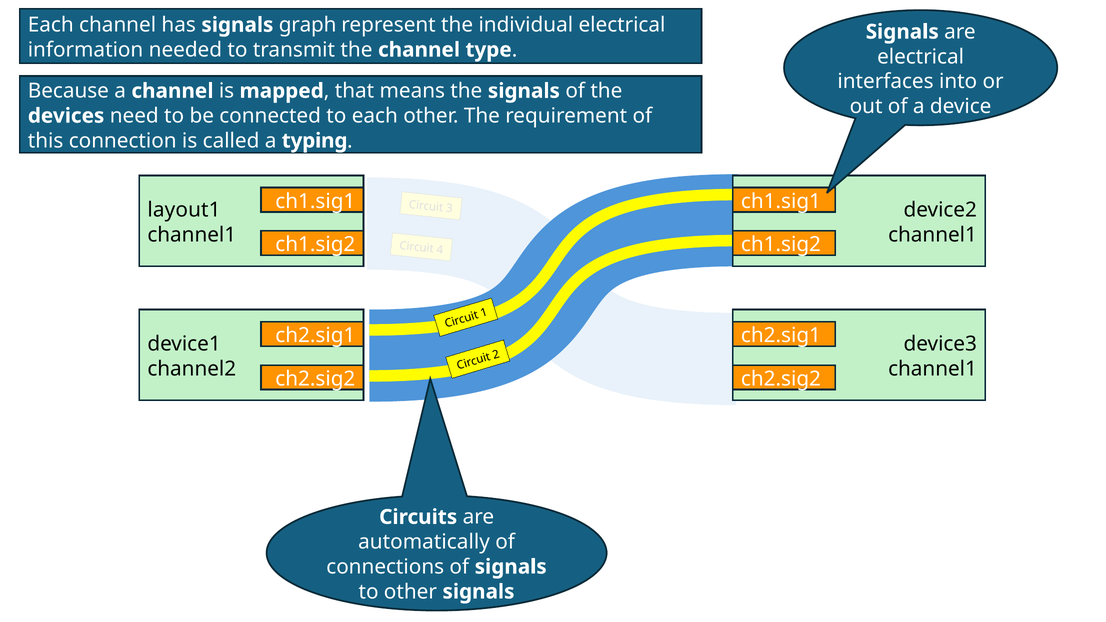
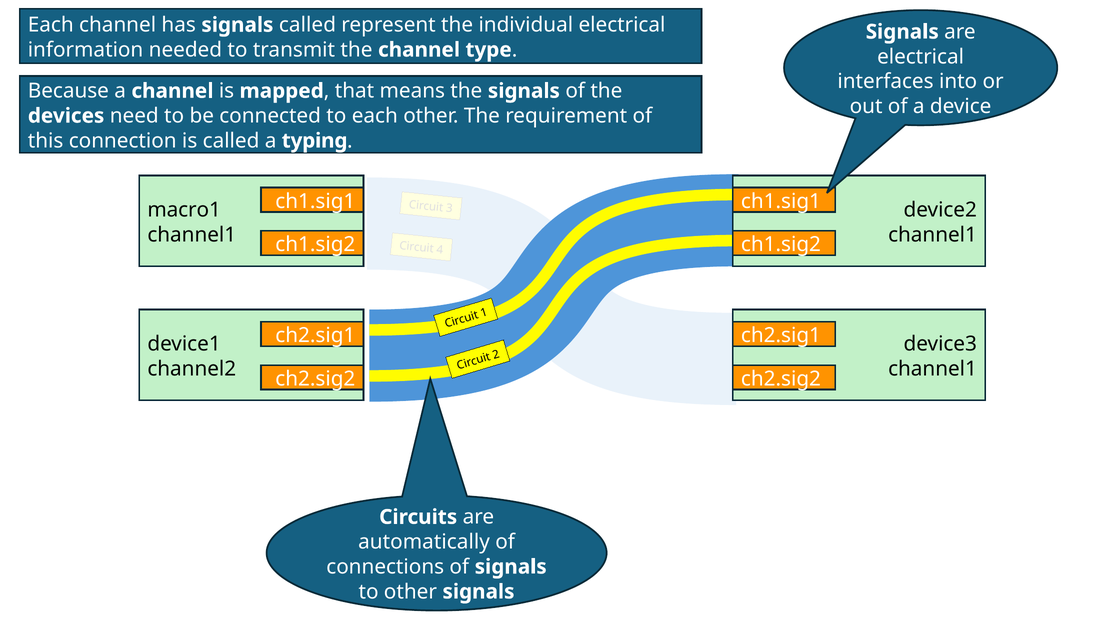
signals graph: graph -> called (307, 25)
layout1: layout1 -> macro1 (184, 210)
